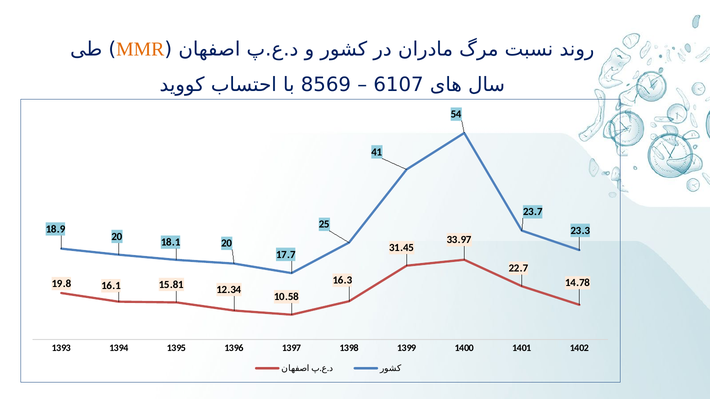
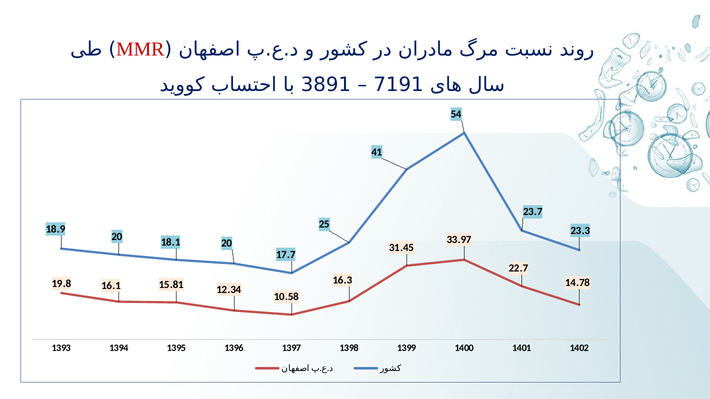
MMR colour: orange -> red (140, 49)
8569: 8569 -> 3891 (326, 85)
6107: 6107 -> 7191 (399, 85)
